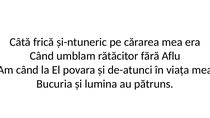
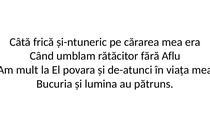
când: când -> mult (27, 70)
